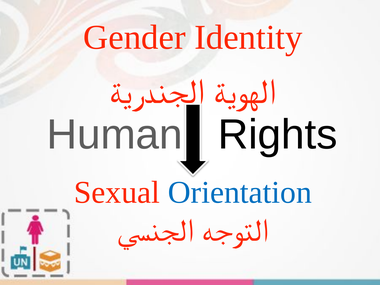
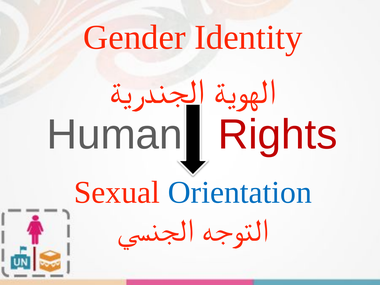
Rights colour: black -> red (278, 135)
